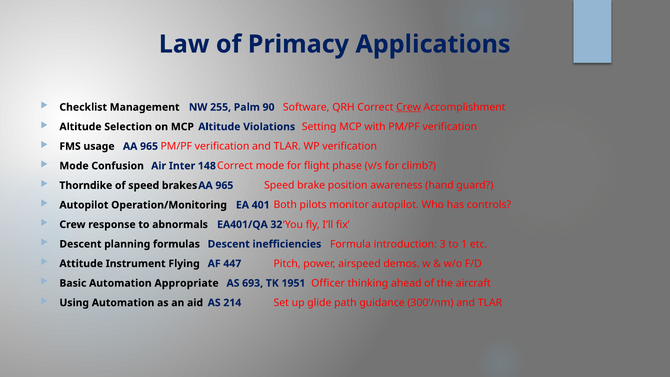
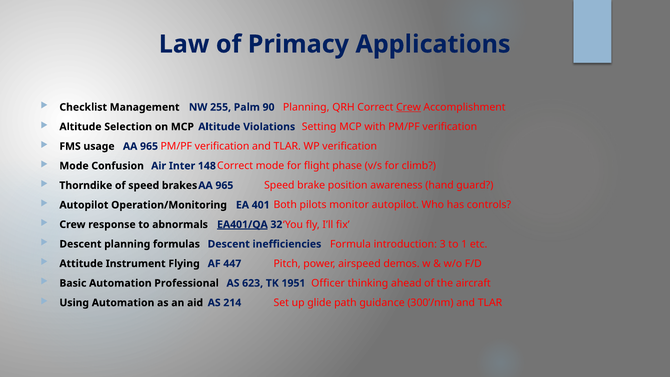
90 Software: Software -> Planning (306, 107)
EA401/QA underline: none -> present (242, 224)
Appropriate: Appropriate -> Professional (187, 283)
693: 693 -> 623 (253, 283)
